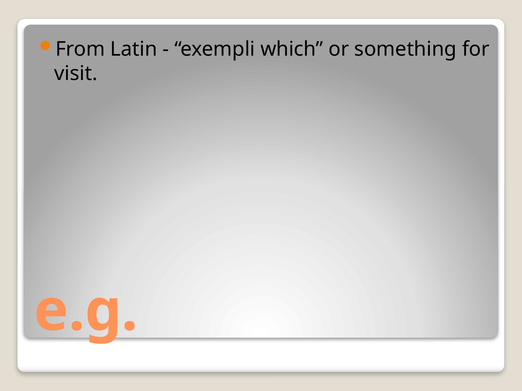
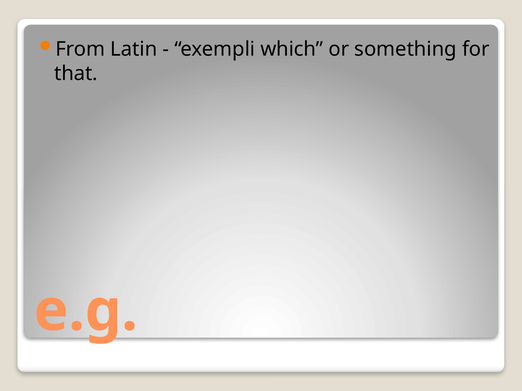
visit: visit -> that (76, 73)
